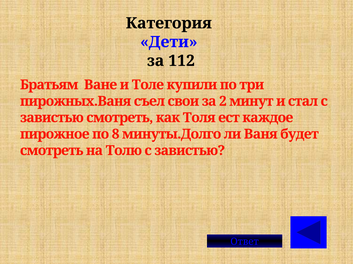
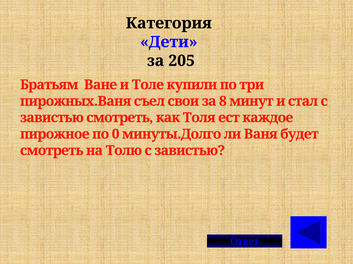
112: 112 -> 205 (182, 61)
2: 2 -> 8 (223, 101)
8: 8 -> 0 (116, 134)
